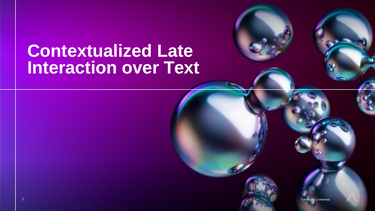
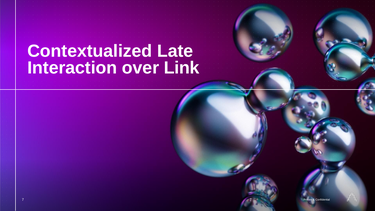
Text: Text -> Link (182, 68)
